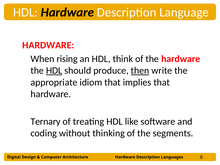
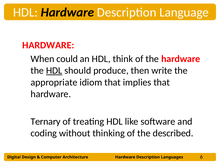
rising: rising -> could (67, 59)
then underline: present -> none (140, 71)
segments: segments -> described (173, 133)
